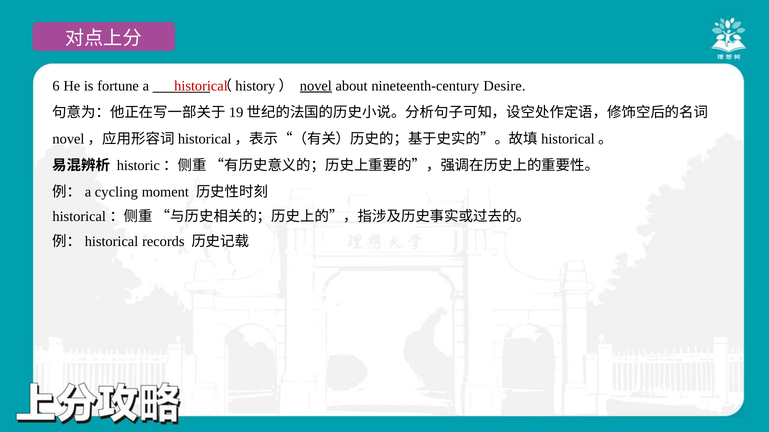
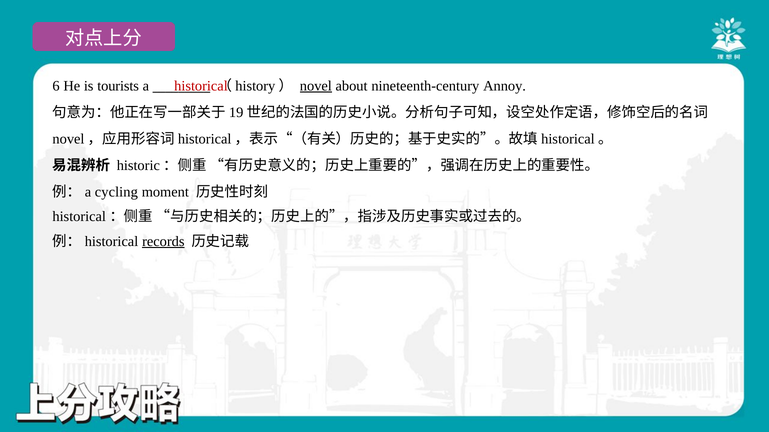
fortune: fortune -> tourists (118, 86)
Desire: Desire -> Annoy (505, 86)
records underline: none -> present (163, 242)
